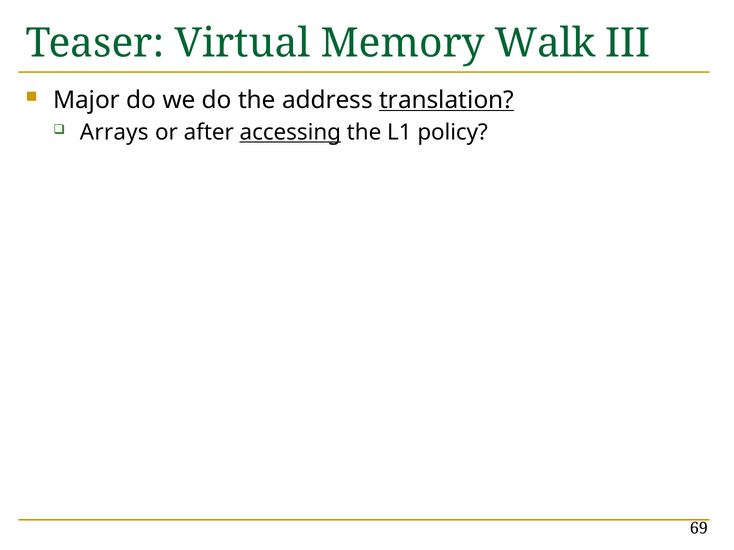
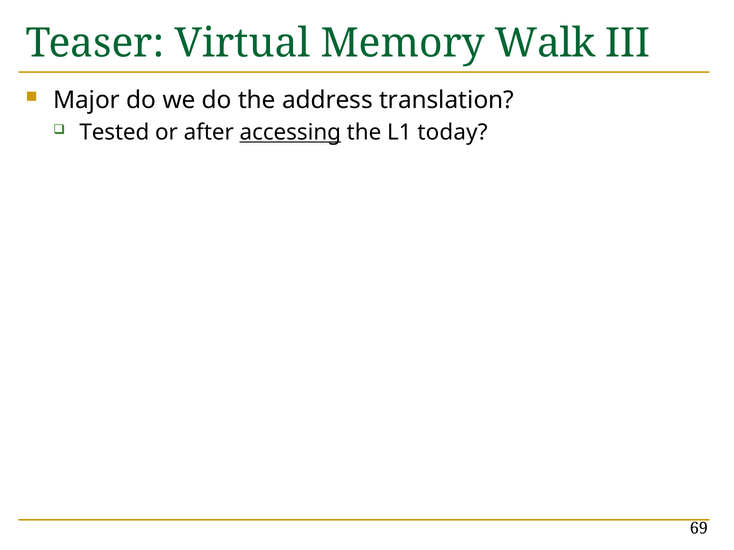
translation underline: present -> none (447, 100)
Arrays: Arrays -> Tested (114, 133)
policy: policy -> today (452, 133)
